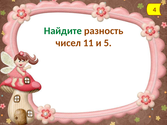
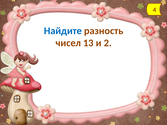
Найдите colour: green -> blue (63, 31)
11: 11 -> 13 (88, 43)
5: 5 -> 2 (108, 43)
